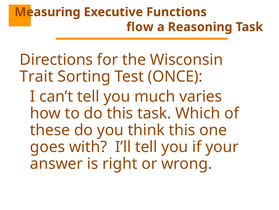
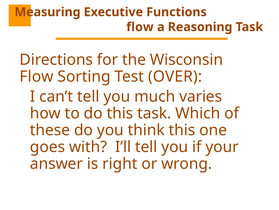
Trait: Trait -> Flow (37, 76)
ONCE: ONCE -> OVER (175, 76)
